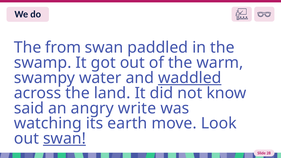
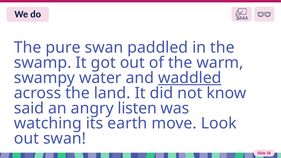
from: from -> pure (63, 48)
write: write -> listen (137, 108)
swan underline: present -> none (64, 139)
